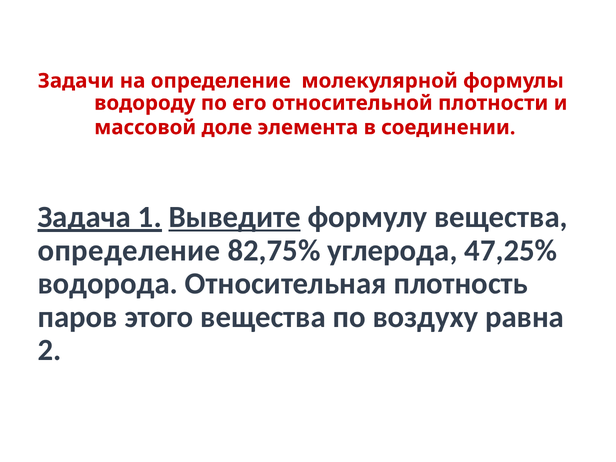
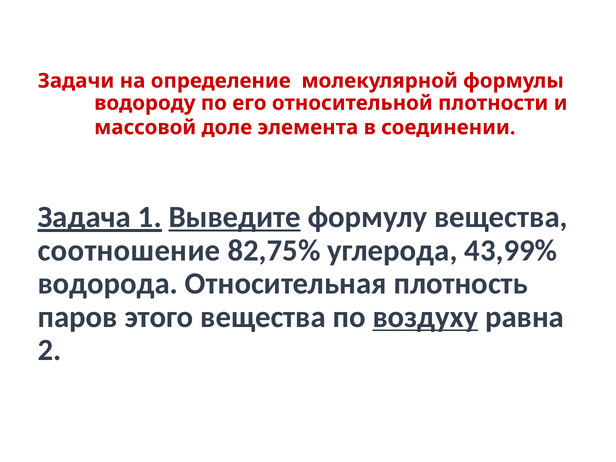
определение: определение -> соотношение (129, 250)
47,25%: 47,25% -> 43,99% (511, 250)
воздуху underline: none -> present (426, 317)
